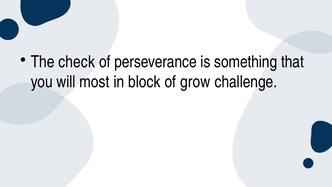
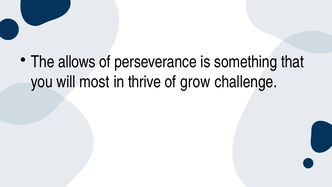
check: check -> allows (77, 62)
block: block -> thrive (144, 82)
